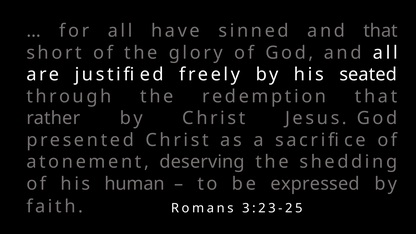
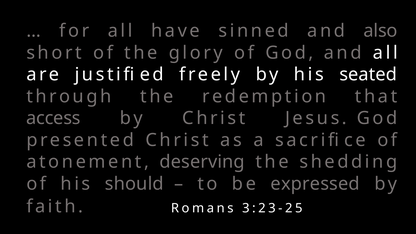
and that: that -> also (381, 31)
rather: rather -> access (53, 118)
human: human -> should (134, 184)
